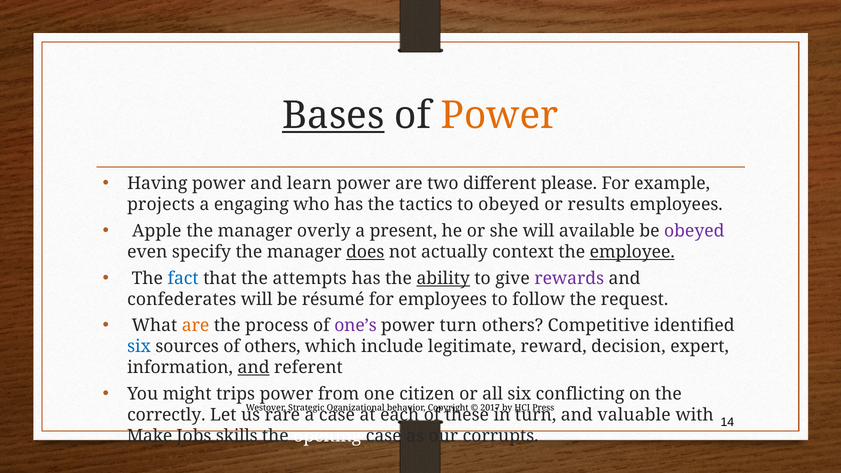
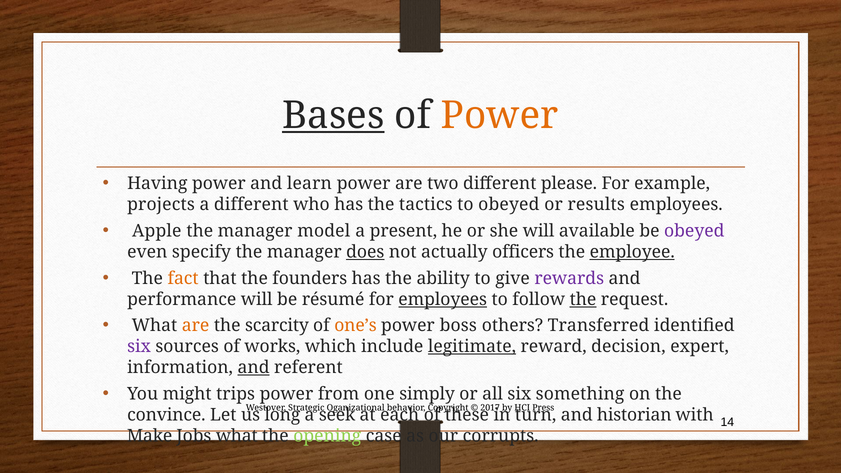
a engaging: engaging -> different (251, 205)
overly: overly -> model (324, 231)
context: context -> officers (523, 252)
fact colour: blue -> orange (183, 278)
attempts: attempts -> founders (310, 278)
ability underline: present -> none (443, 278)
confederates: confederates -> performance (182, 299)
employees underline: none -> present (443, 299)
the underline: none -> present (583, 299)
process: process -> scarcity (277, 326)
one’s colour: purple -> orange (356, 326)
power turn: turn -> boss (458, 326)
Competitive: Competitive -> Transferred (599, 326)
six colour: blue -> purple (139, 347)
of others: others -> works (272, 347)
legitimate underline: none -> present (472, 347)
citizen: citizen -> simply (427, 394)
conflicting: conflicting -> something (580, 394)
correctly: correctly -> convince (166, 415)
rare: rare -> long (282, 415)
a case: case -> seek (337, 415)
valuable: valuable -> historian (634, 415)
Jobs skills: skills -> what (237, 436)
opening colour: white -> light green (327, 436)
